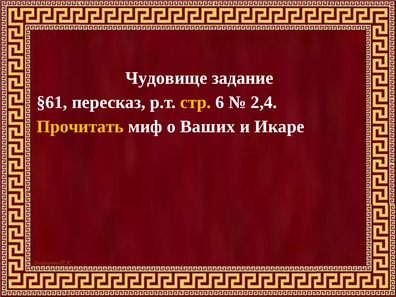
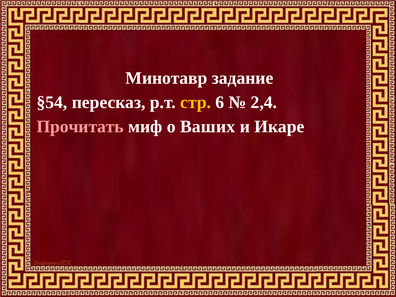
Чудовище: Чудовище -> Минотавр (166, 78)
§61: §61 -> §54 (52, 102)
Прочитать colour: yellow -> pink (80, 127)
